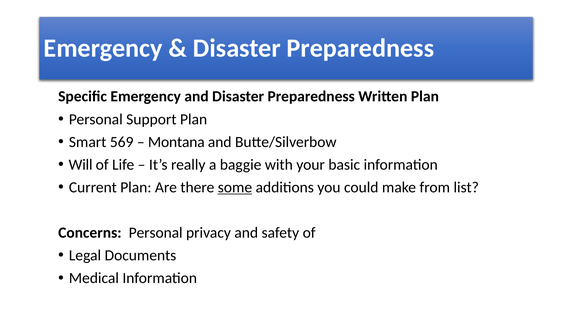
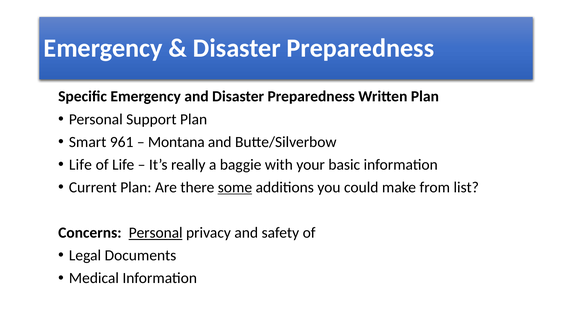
569: 569 -> 961 (122, 142)
Will: Will -> Life (80, 165)
Personal underline: none -> present (156, 233)
